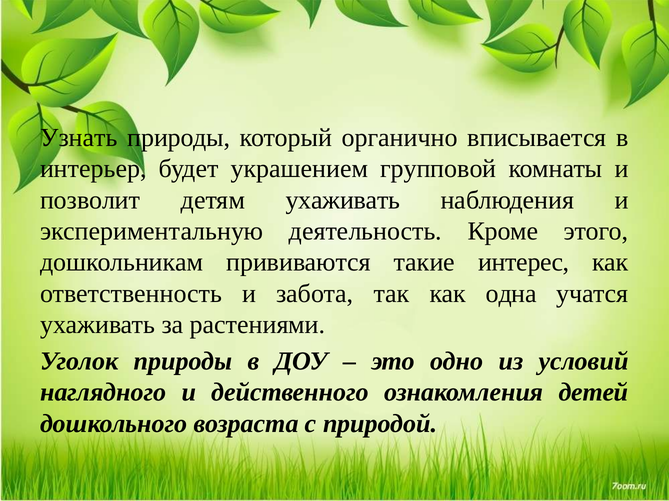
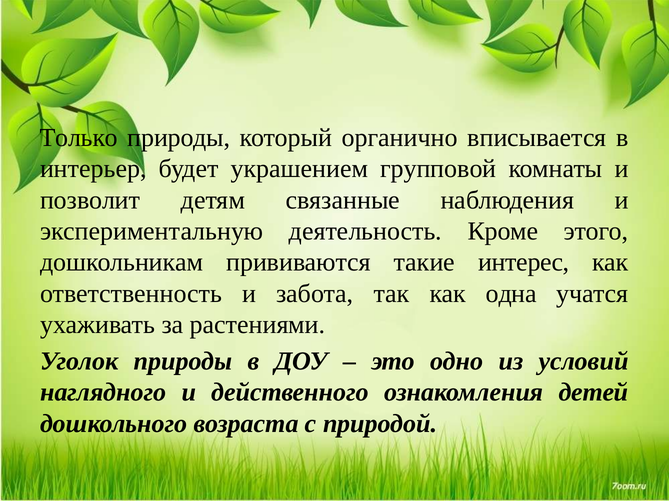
Узнать: Узнать -> Только (79, 138)
детям ухаживать: ухаживать -> связанные (343, 200)
